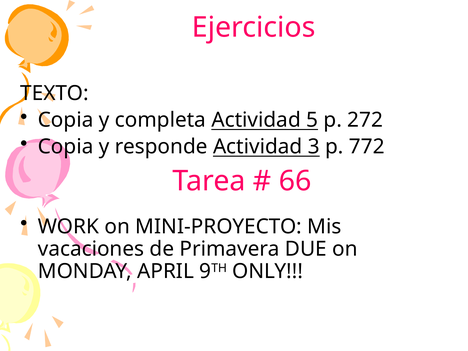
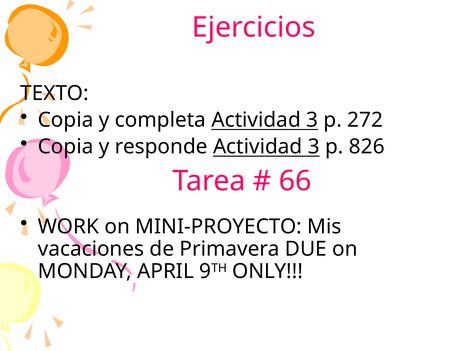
completa Actividad 5: 5 -> 3 (312, 120)
772: 772 -> 826 (367, 147)
